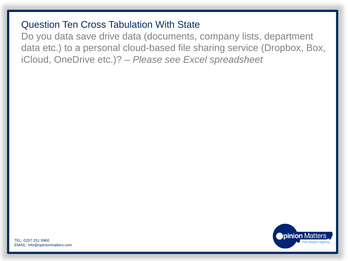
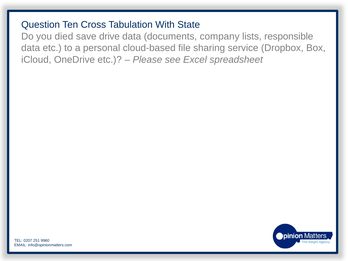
you data: data -> died (64, 36)
department: department -> responsible (289, 36)
